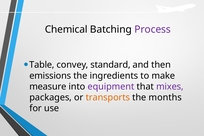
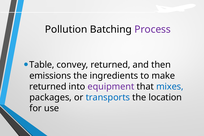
Chemical: Chemical -> Pollution (66, 29)
convey standard: standard -> returned (110, 65)
measure: measure -> returned (48, 87)
mixes colour: purple -> blue (170, 87)
transports colour: orange -> blue (108, 97)
months: months -> location (165, 97)
